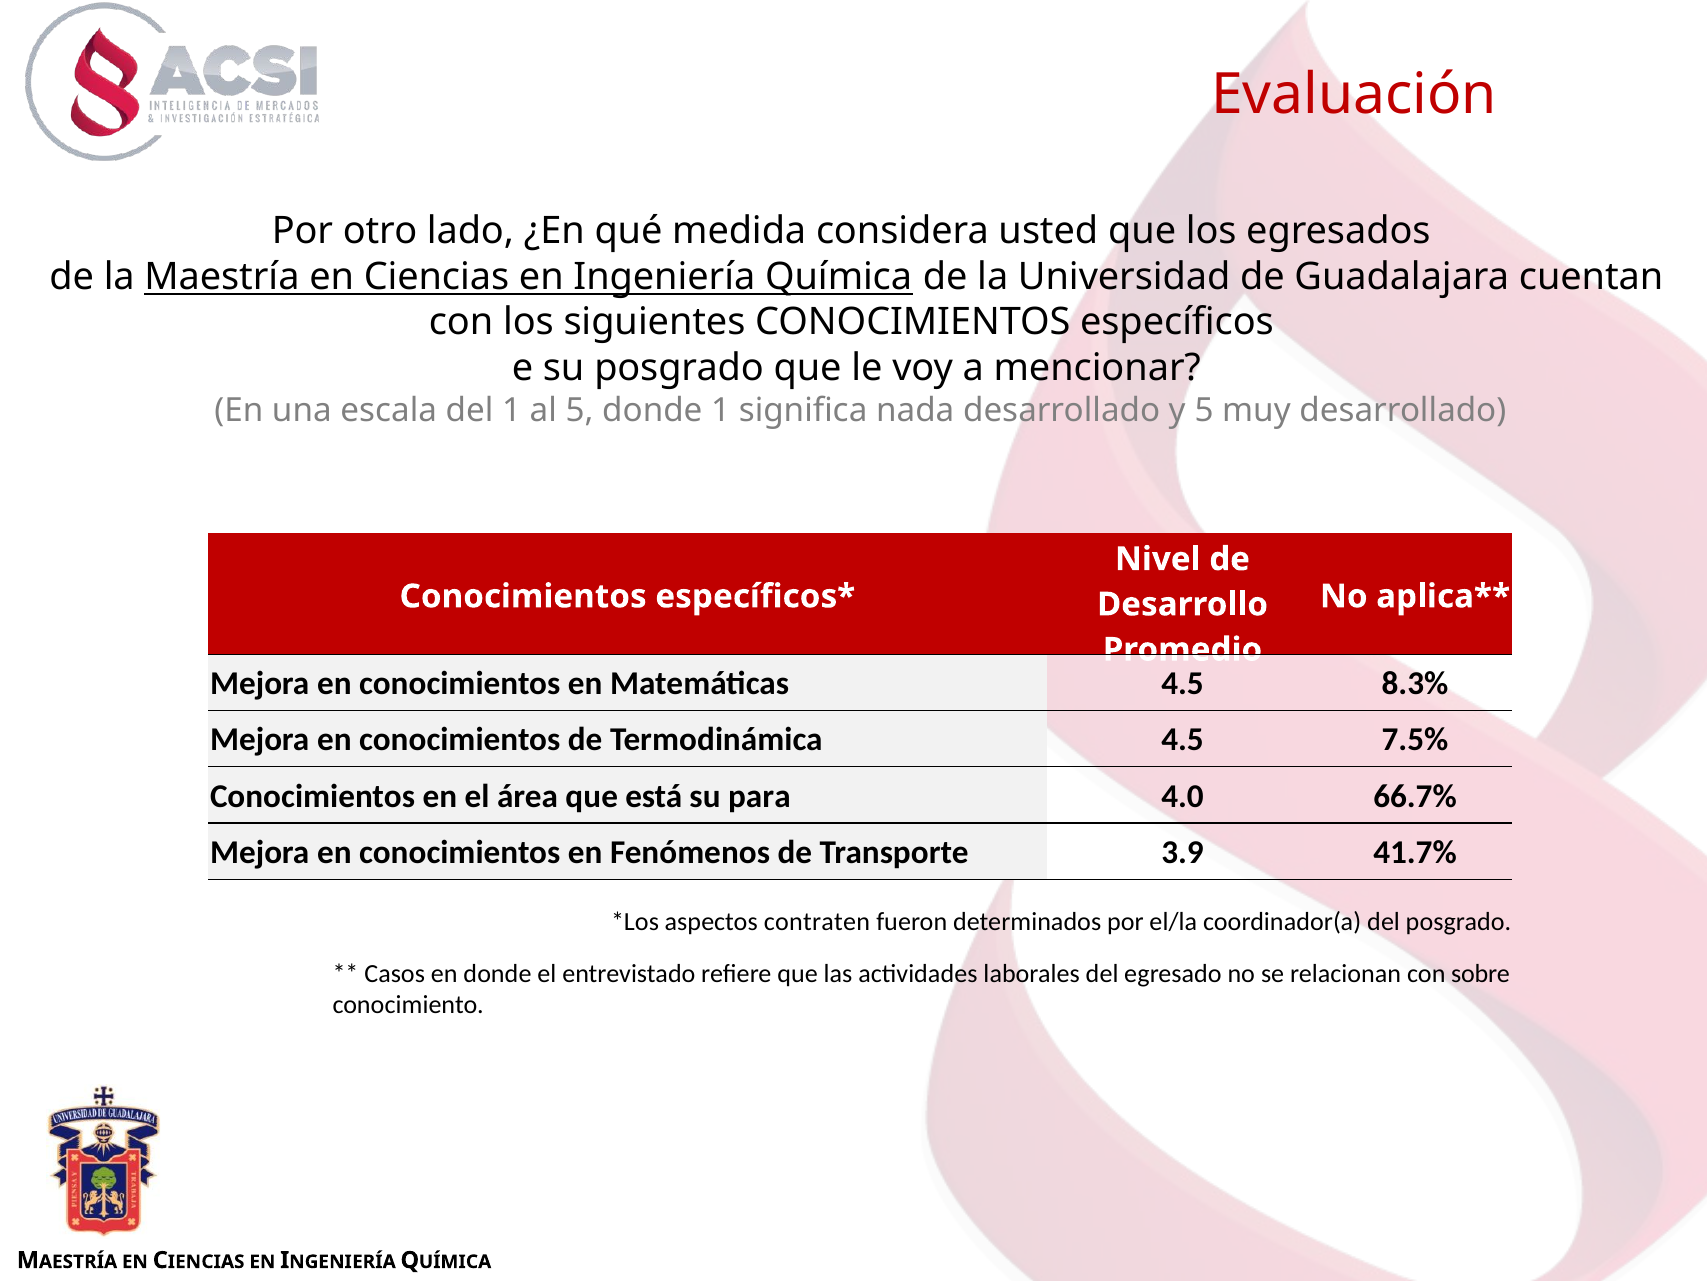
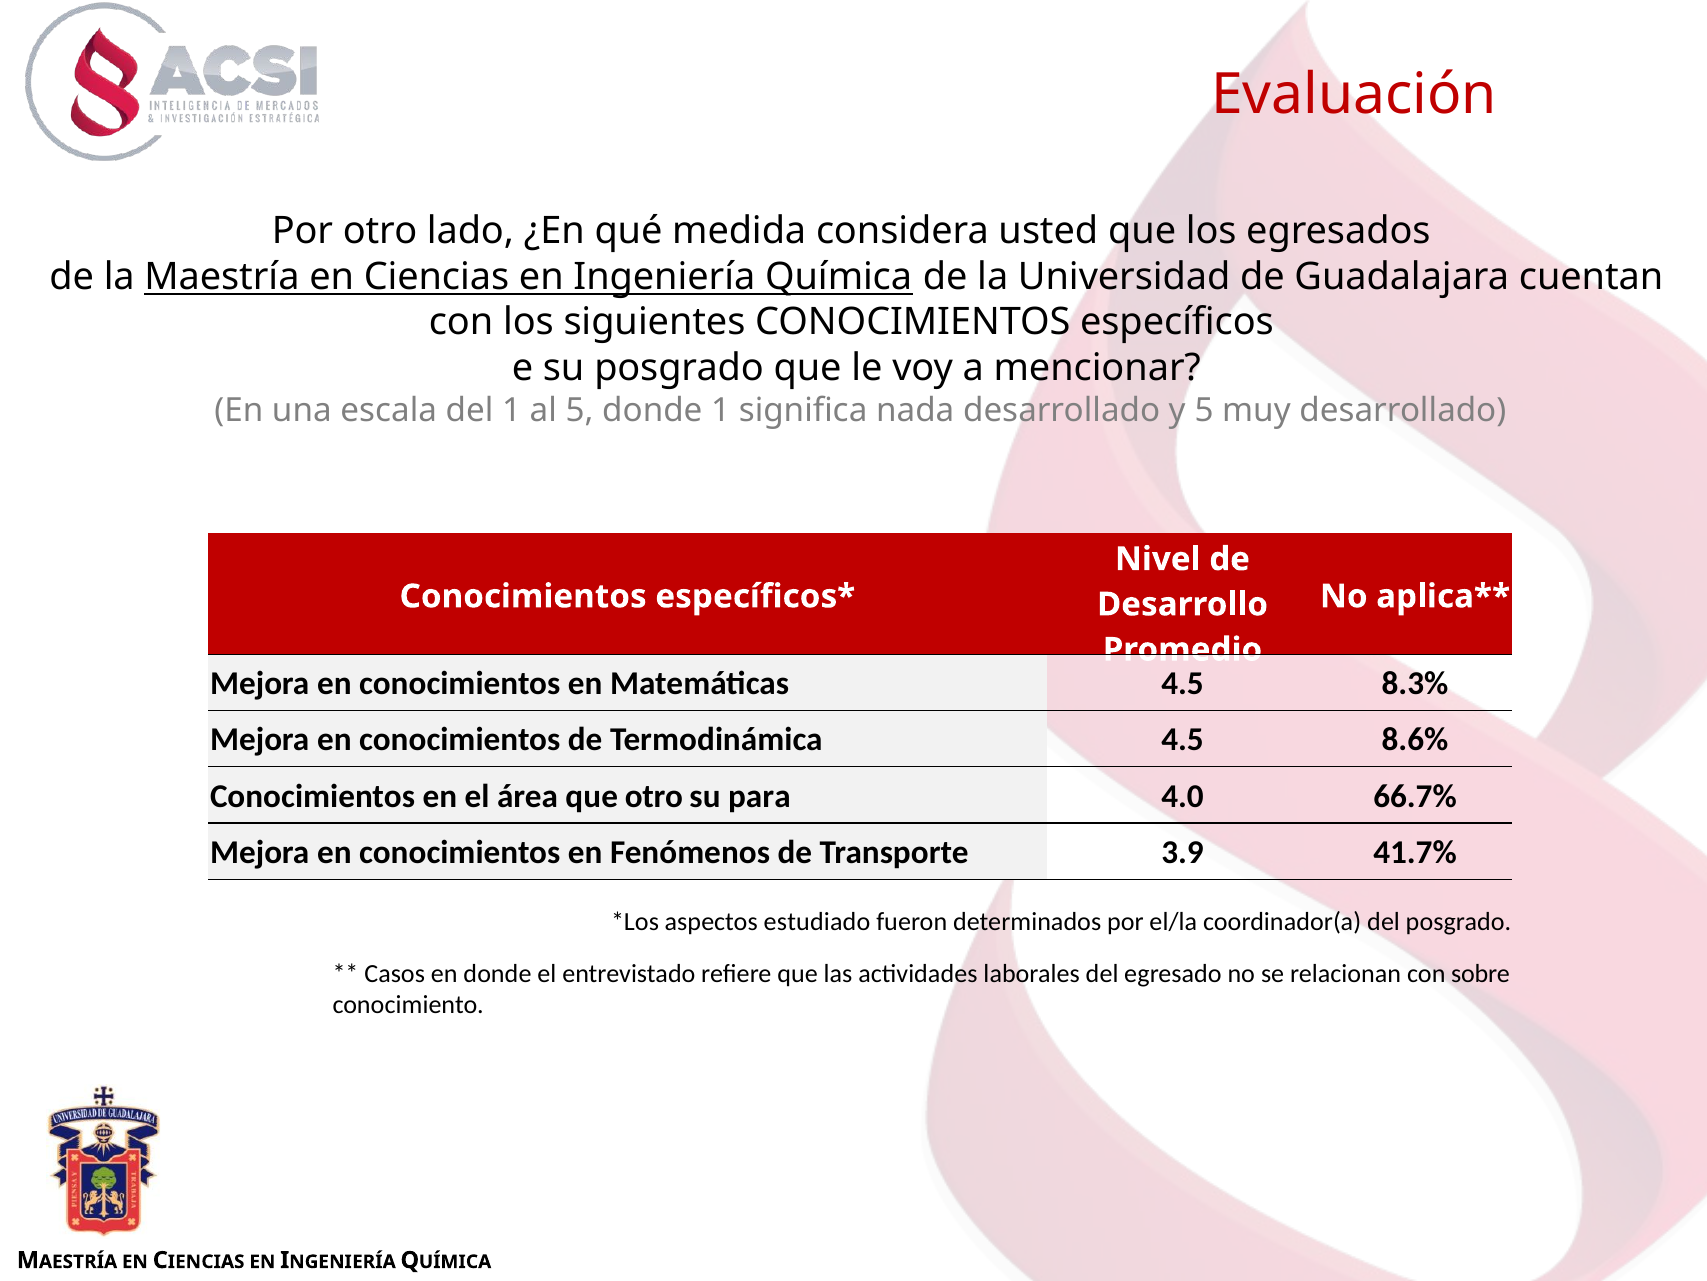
7.5%: 7.5% -> 8.6% (1415, 740)
que está: está -> otro (654, 796)
contraten: contraten -> estudiado (817, 921)
